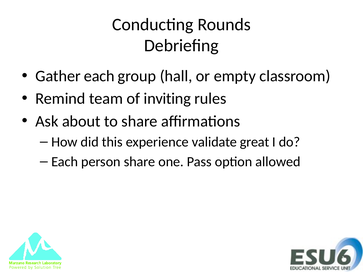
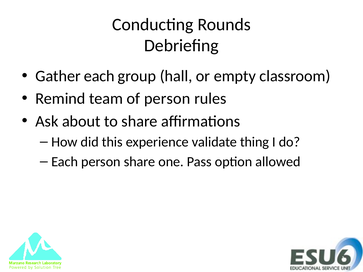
of inviting: inviting -> person (167, 99)
great: great -> thing (255, 142)
